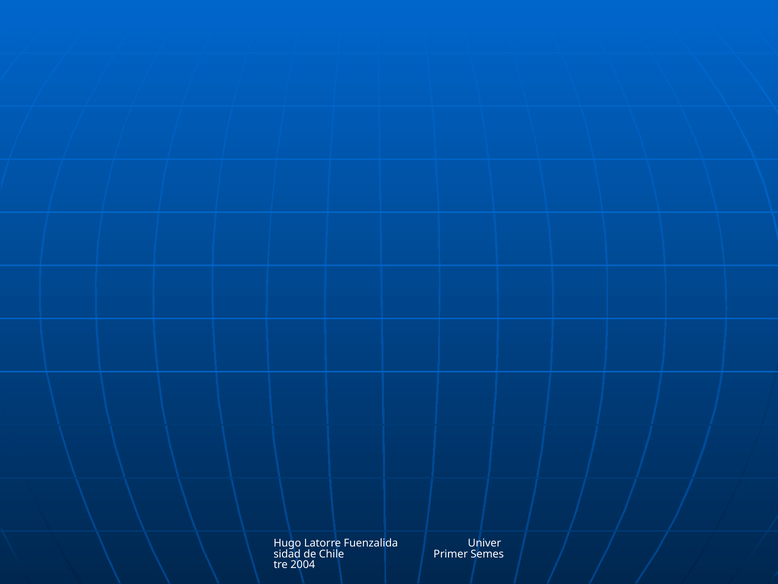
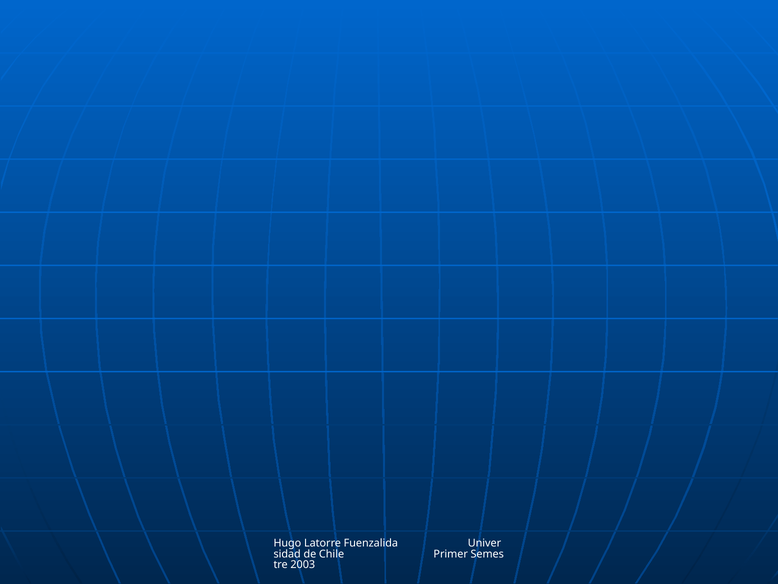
2004: 2004 -> 2003 (303, 564)
